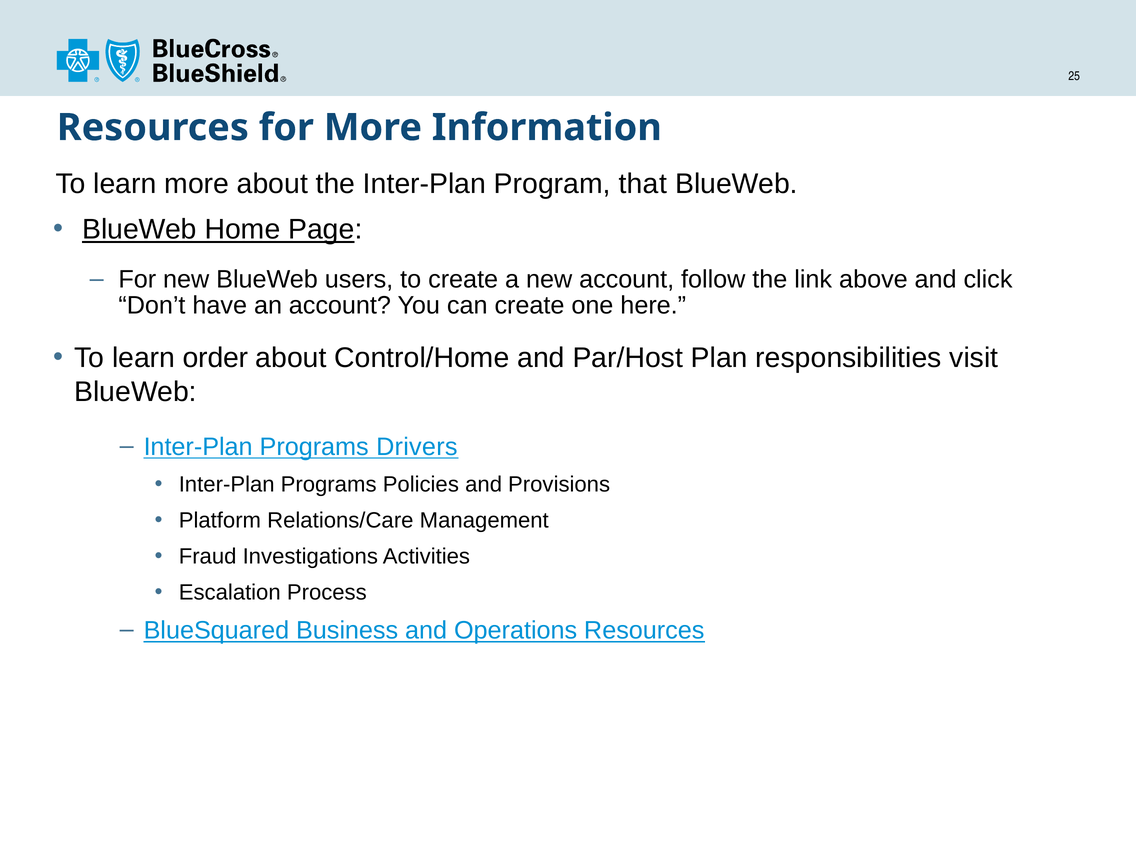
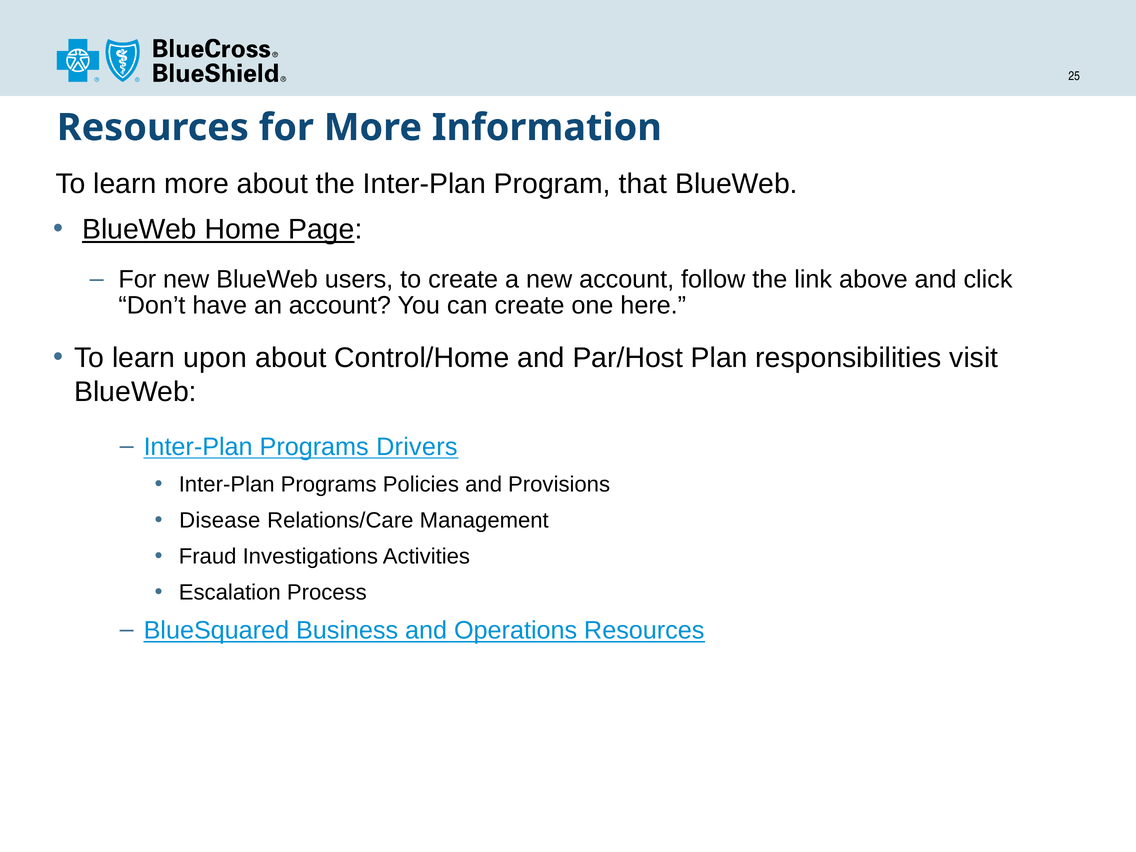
order: order -> upon (215, 358)
Platform: Platform -> Disease (220, 520)
